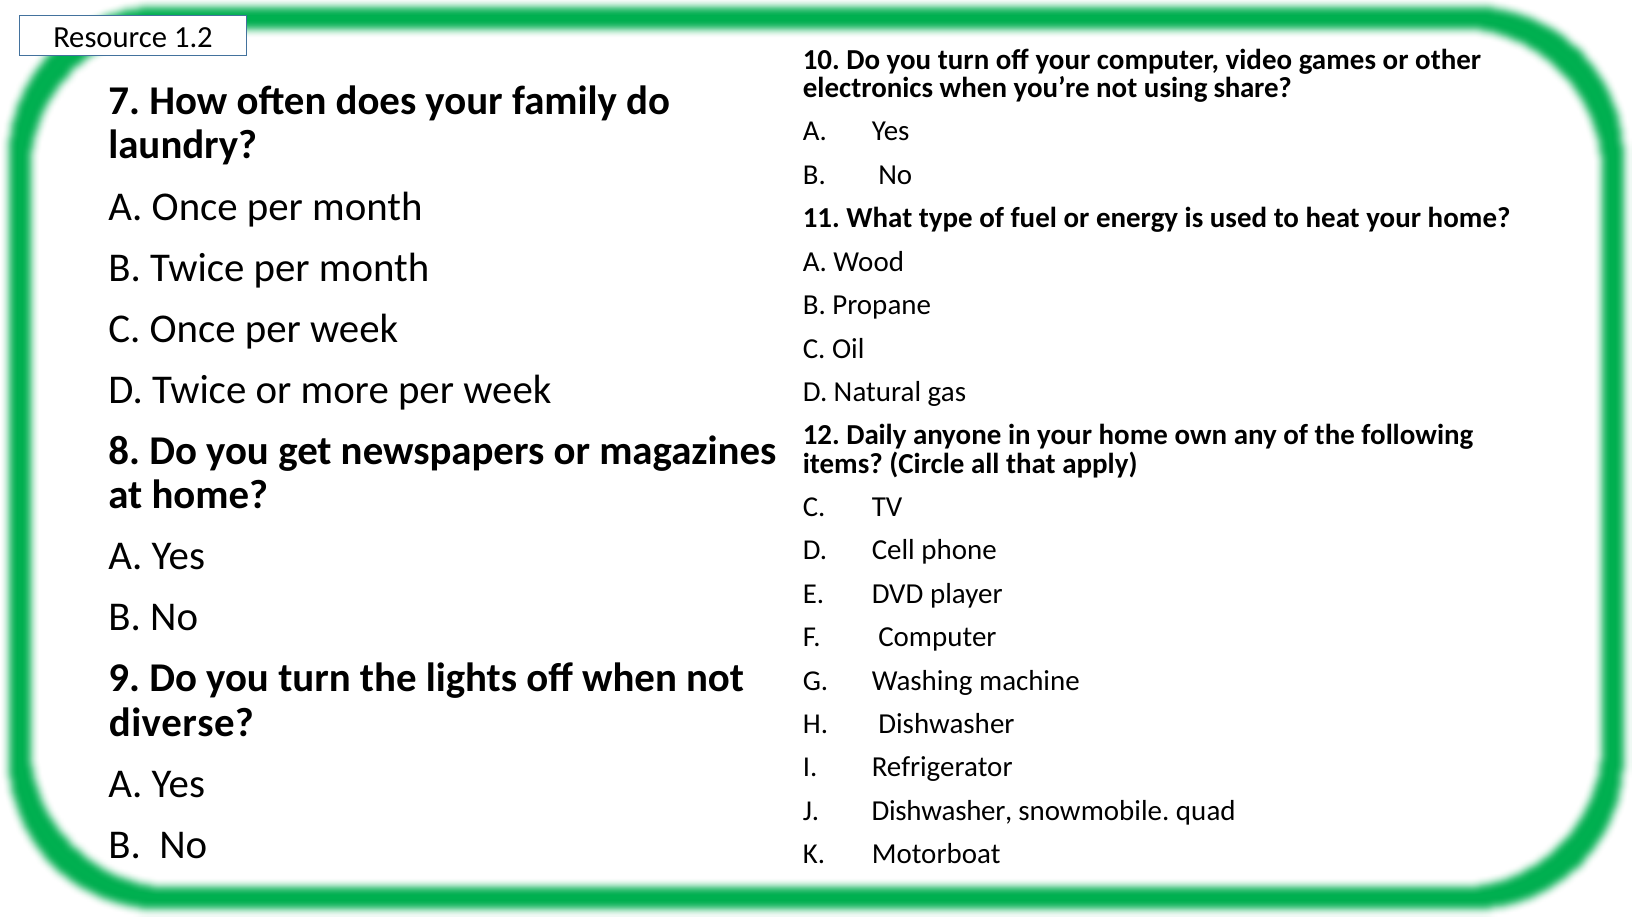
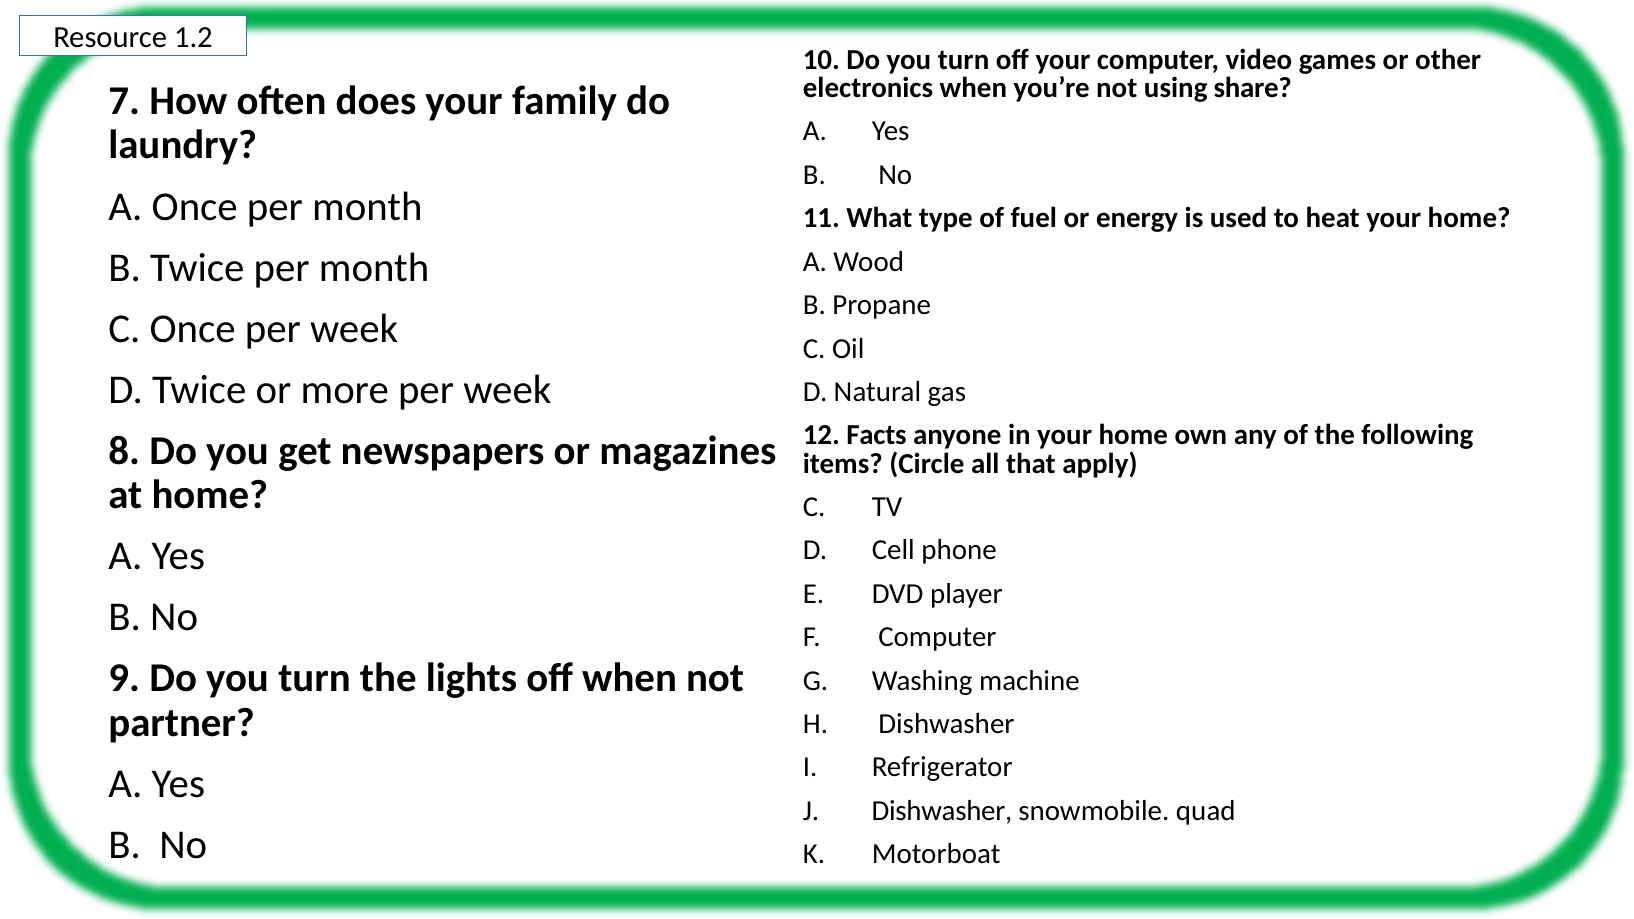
Daily: Daily -> Facts (876, 435)
diverse: diverse -> partner (182, 723)
